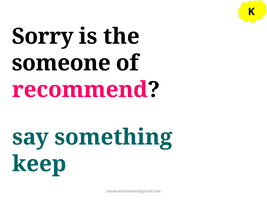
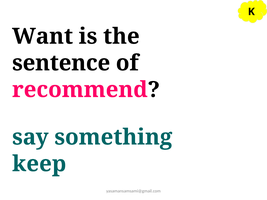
Sorry: Sorry -> Want (43, 36)
someone: someone -> sentence (61, 63)
